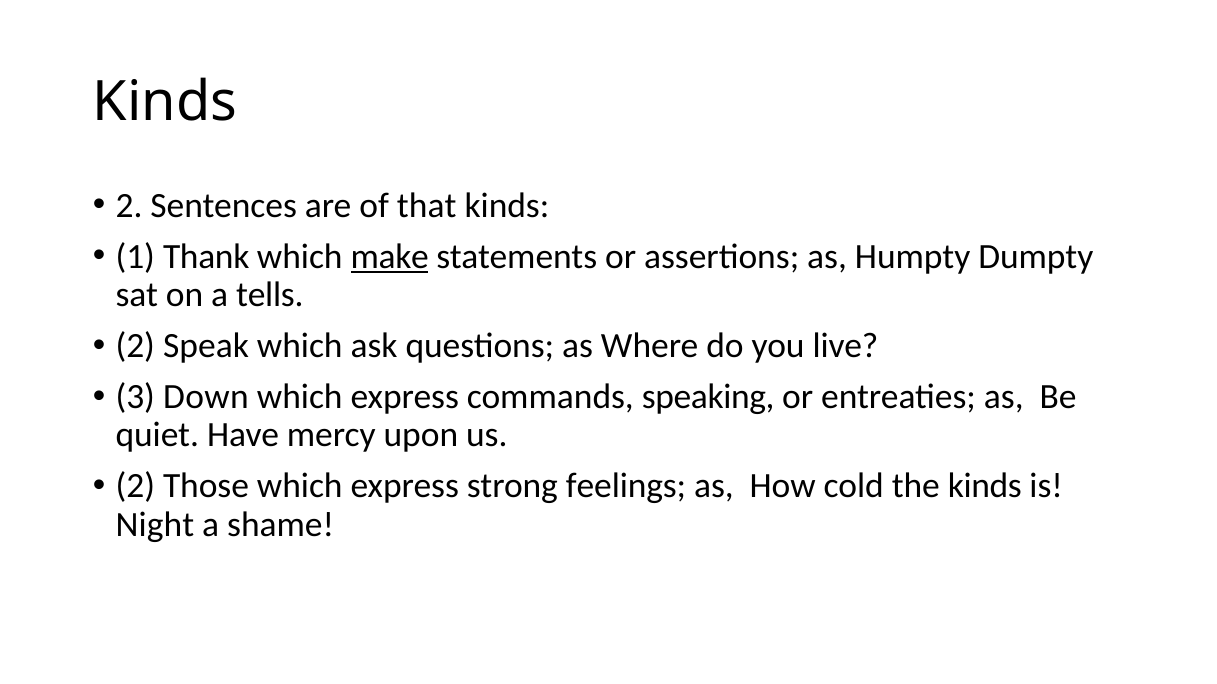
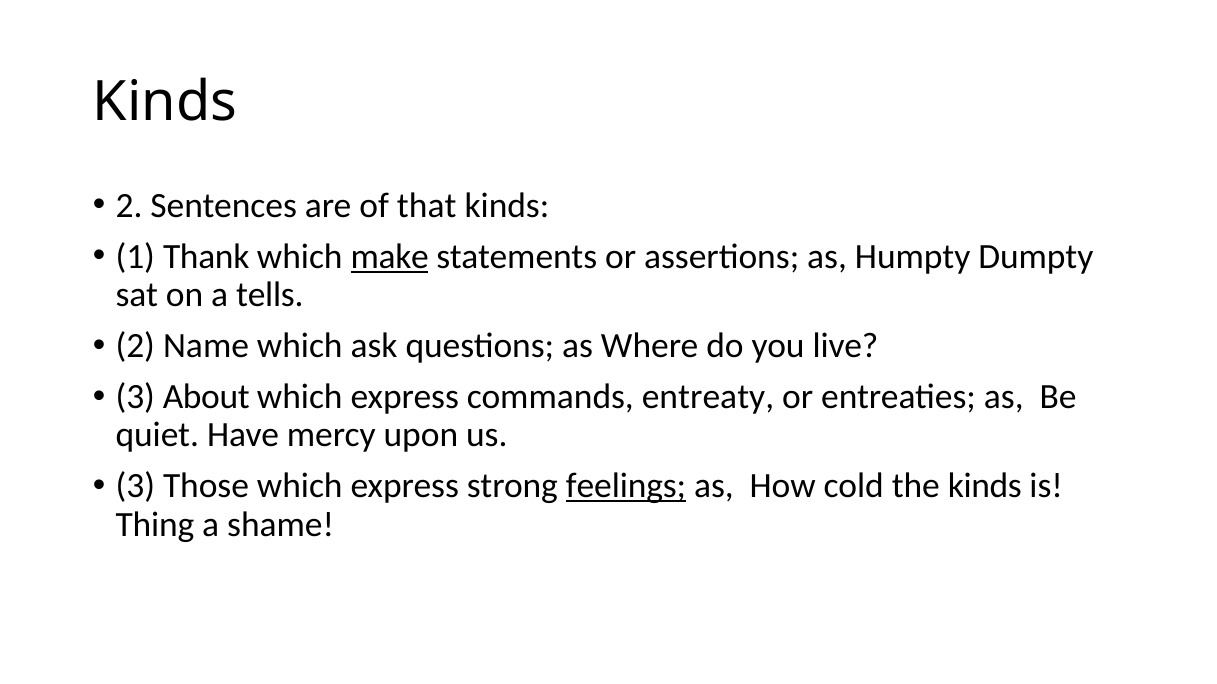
Speak: Speak -> Name (206, 346)
Down: Down -> About (206, 397)
speaking: speaking -> entreaty (708, 397)
2: 2 -> 3 (135, 487)
feelings underline: none -> present (626, 487)
Night: Night -> Thing (155, 525)
